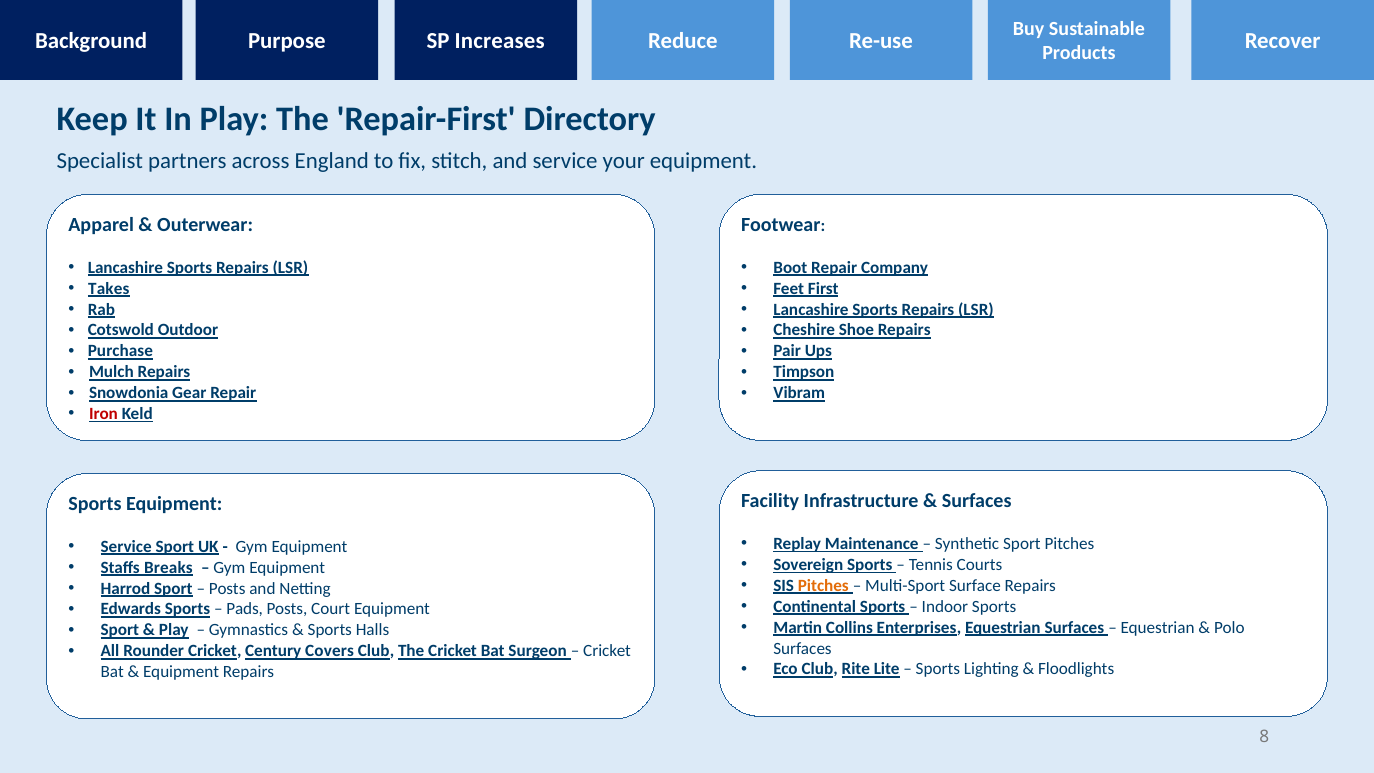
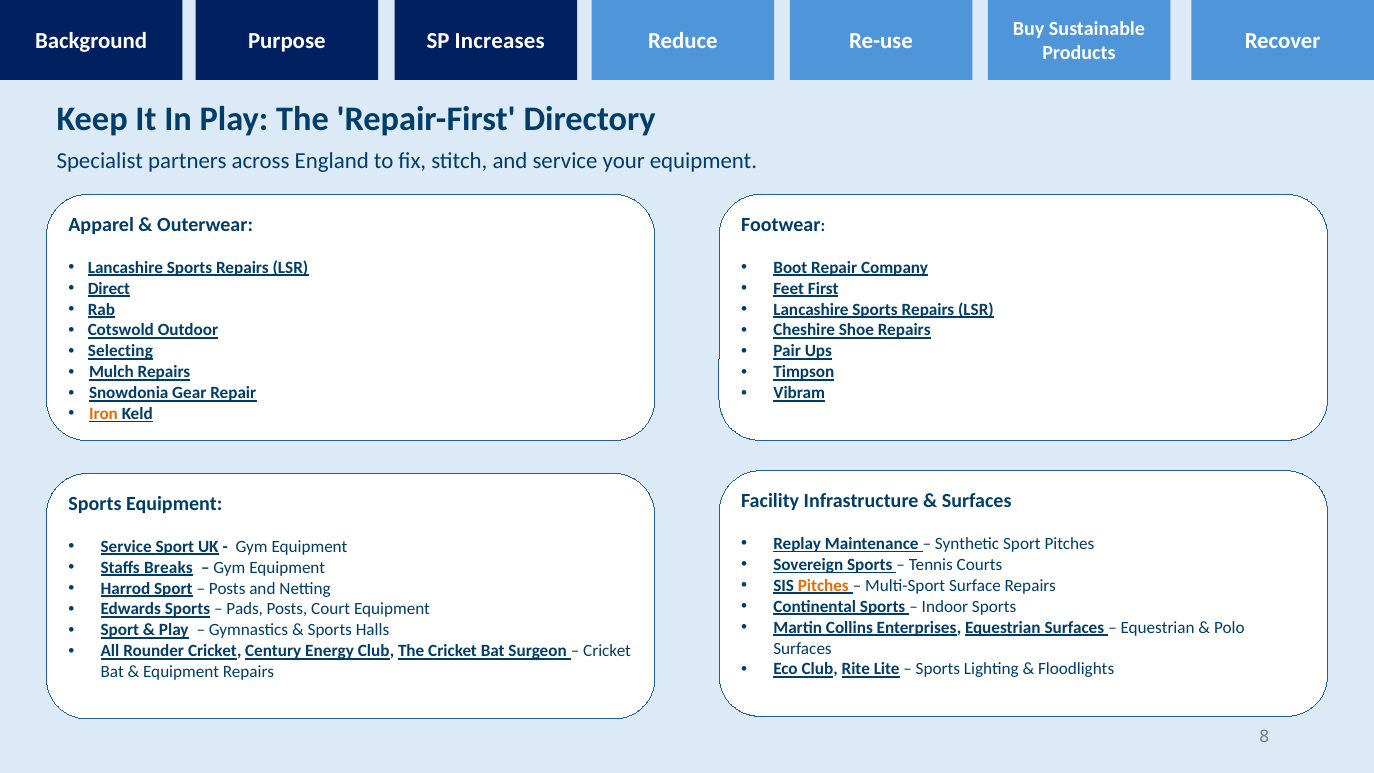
Takes: Takes -> Direct (109, 288)
Purchase: Purchase -> Selecting (120, 351)
Iron colour: red -> orange (103, 414)
Covers: Covers -> Energy (330, 651)
